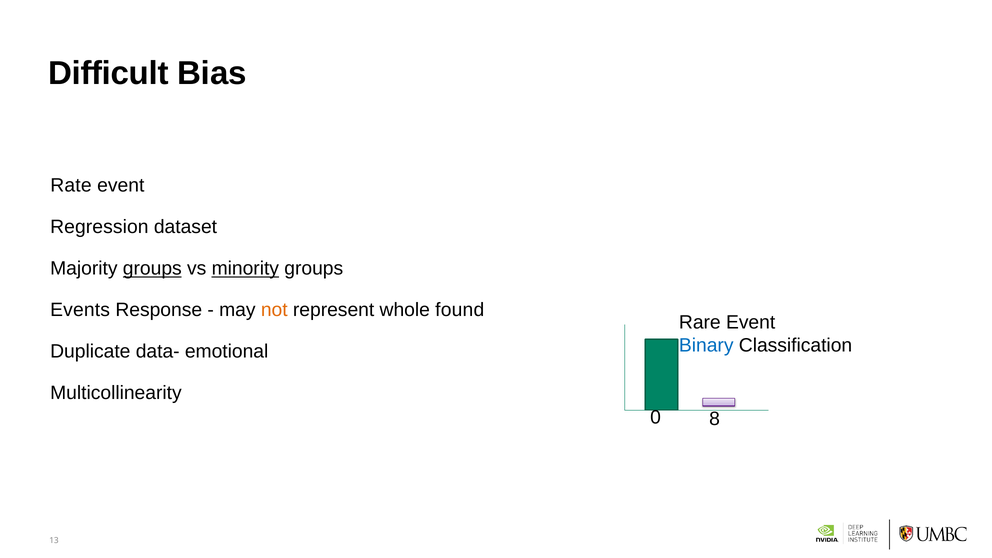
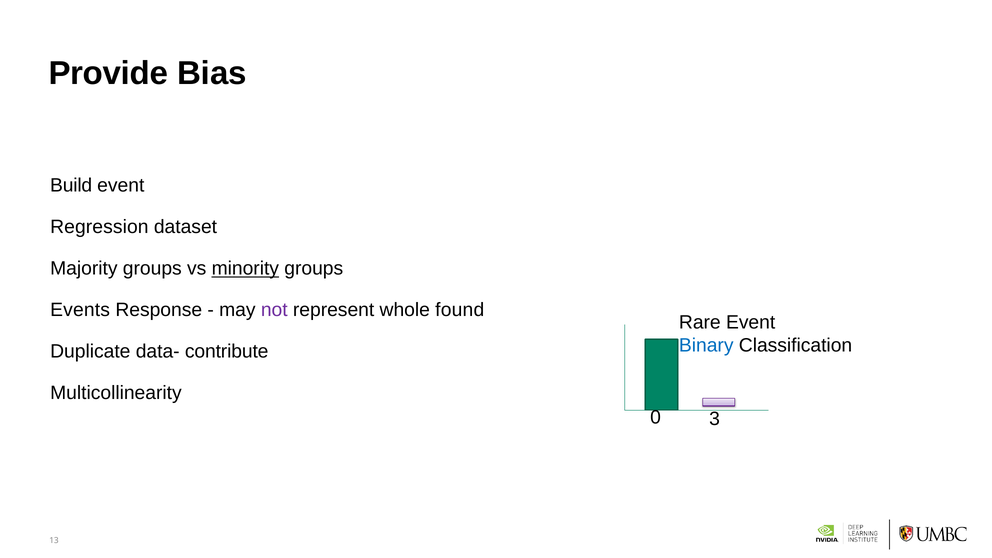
Difficult: Difficult -> Provide (108, 74)
Rate: Rate -> Build (71, 186)
groups underline: present -> none (152, 269)
not colour: orange -> purple (274, 310)
emotional: emotional -> contribute (227, 352)
8: 8 -> 3 (715, 419)
